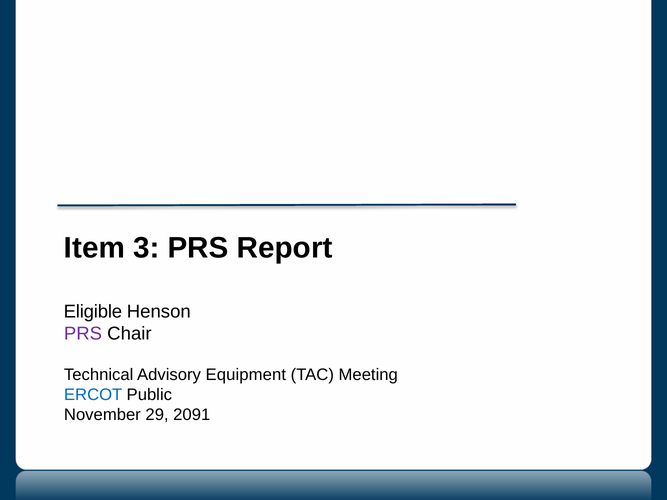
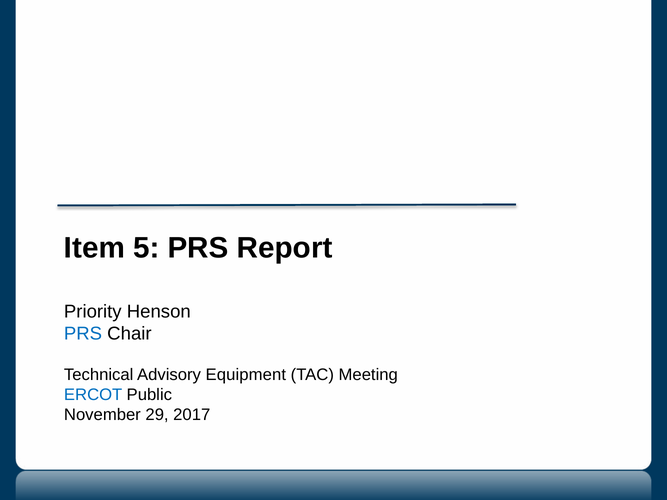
3: 3 -> 5 (146, 248)
Eligible: Eligible -> Priority (93, 312)
PRS colour: purple -> blue (83, 334)
2091: 2091 -> 2017 (192, 415)
